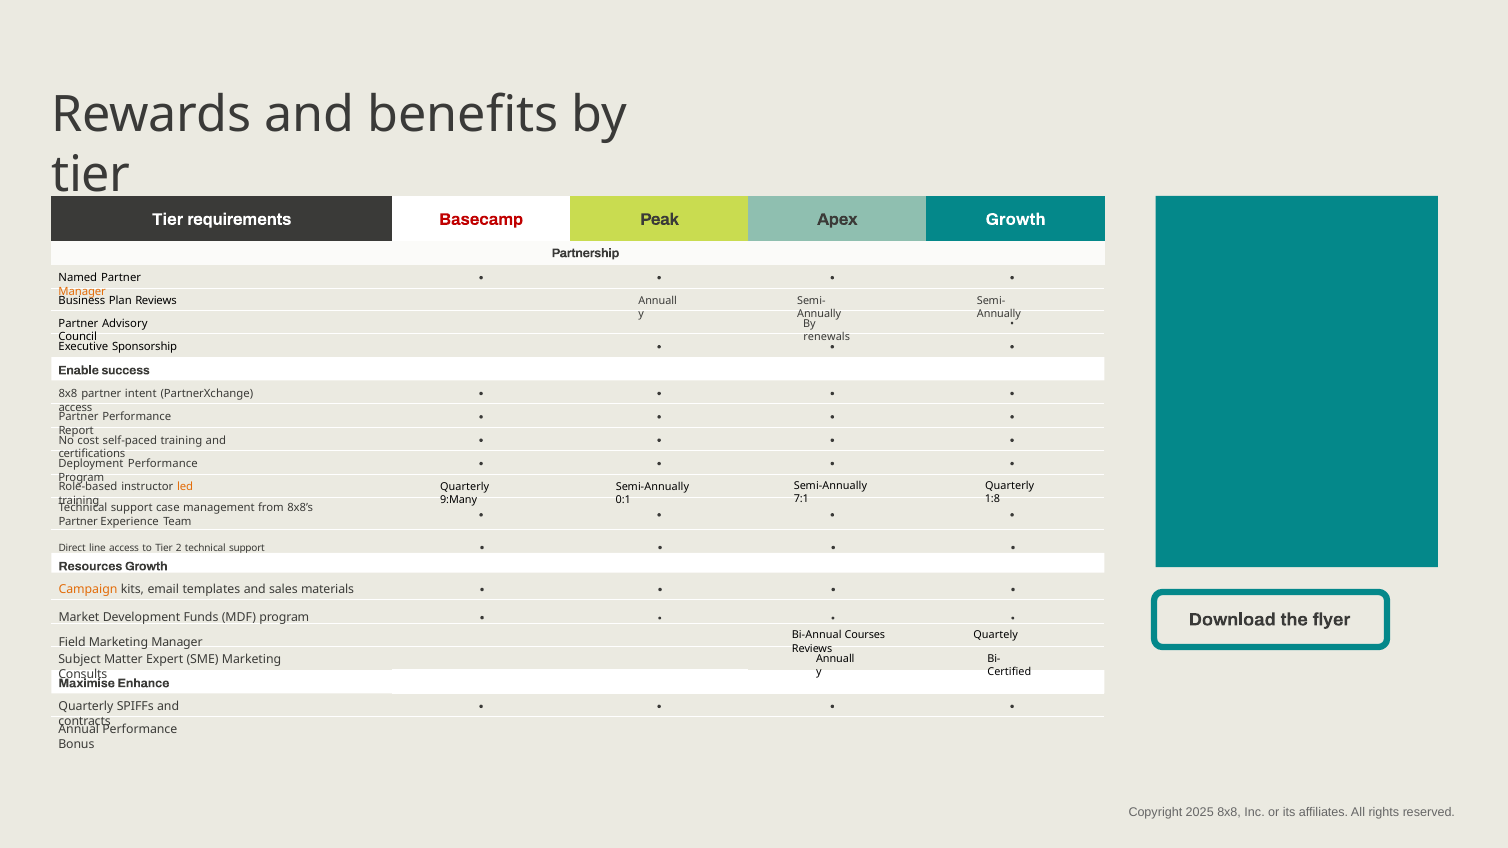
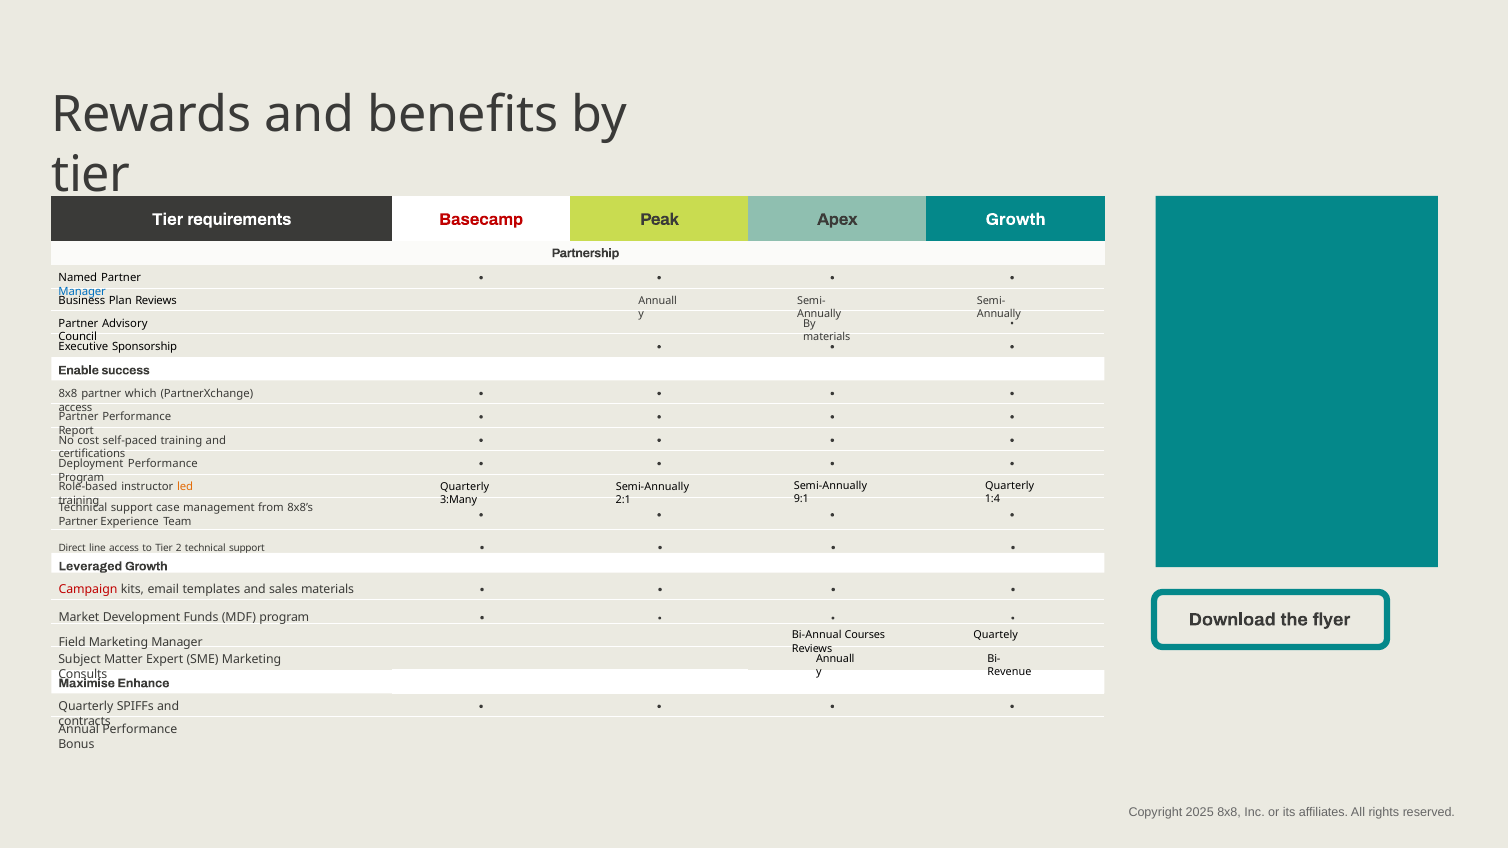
Manager colour: orange -> blue (82, 292)
renewals: renewals -> materials (827, 337)
intent: intent -> which (141, 394)
7:1: 7:1 -> 9:1 (801, 499)
1:8: 1:8 -> 1:4 (992, 499)
9:Many: 9:Many -> 3:Many (459, 500)
0:1: 0:1 -> 2:1 (623, 500)
Resources: Resources -> Leveraged (90, 566)
Campaign colour: orange -> red (88, 590)
Certified: Certified -> Revenue (1009, 672)
